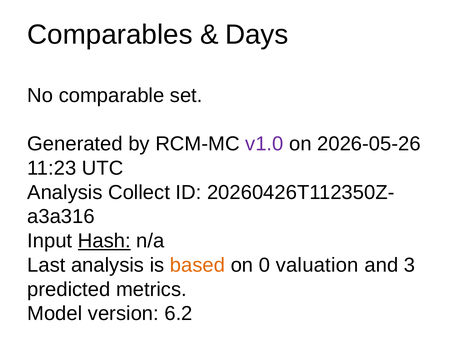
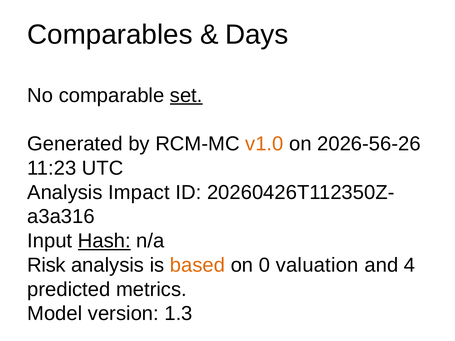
set underline: none -> present (186, 95)
v1.0 colour: purple -> orange (264, 144)
2026-05-26: 2026-05-26 -> 2026-56-26 (369, 144)
Collect: Collect -> Impact (139, 193)
Last: Last -> Risk (46, 265)
3: 3 -> 4 (410, 265)
6.2: 6.2 -> 1.3 (178, 314)
